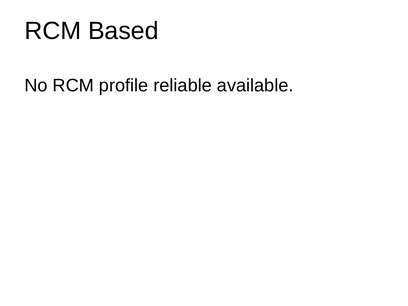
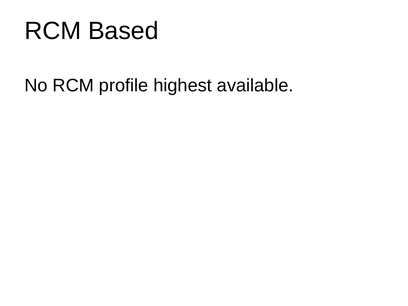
reliable: reliable -> highest (183, 86)
